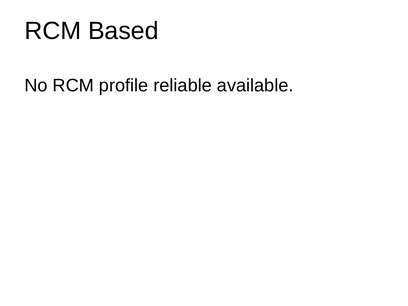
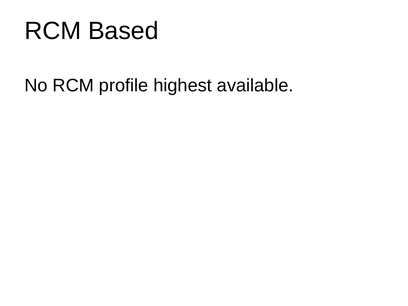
reliable: reliable -> highest (183, 86)
